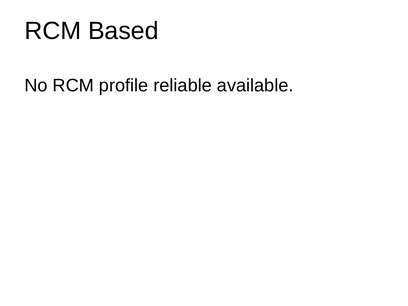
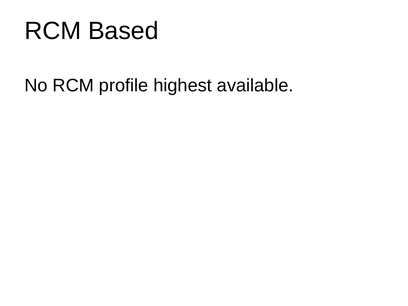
reliable: reliable -> highest (183, 86)
